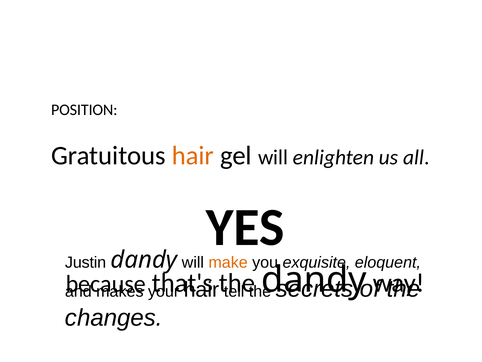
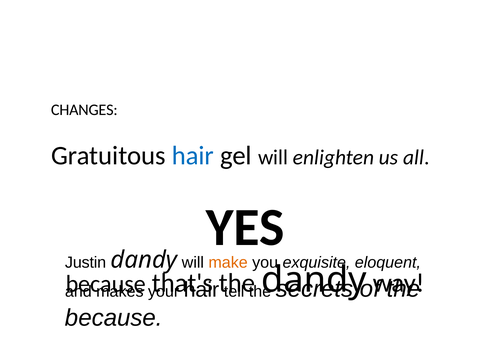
POSITION: POSITION -> CHANGES (84, 110)
hair colour: orange -> blue (193, 155)
changes: changes -> because (114, 317)
